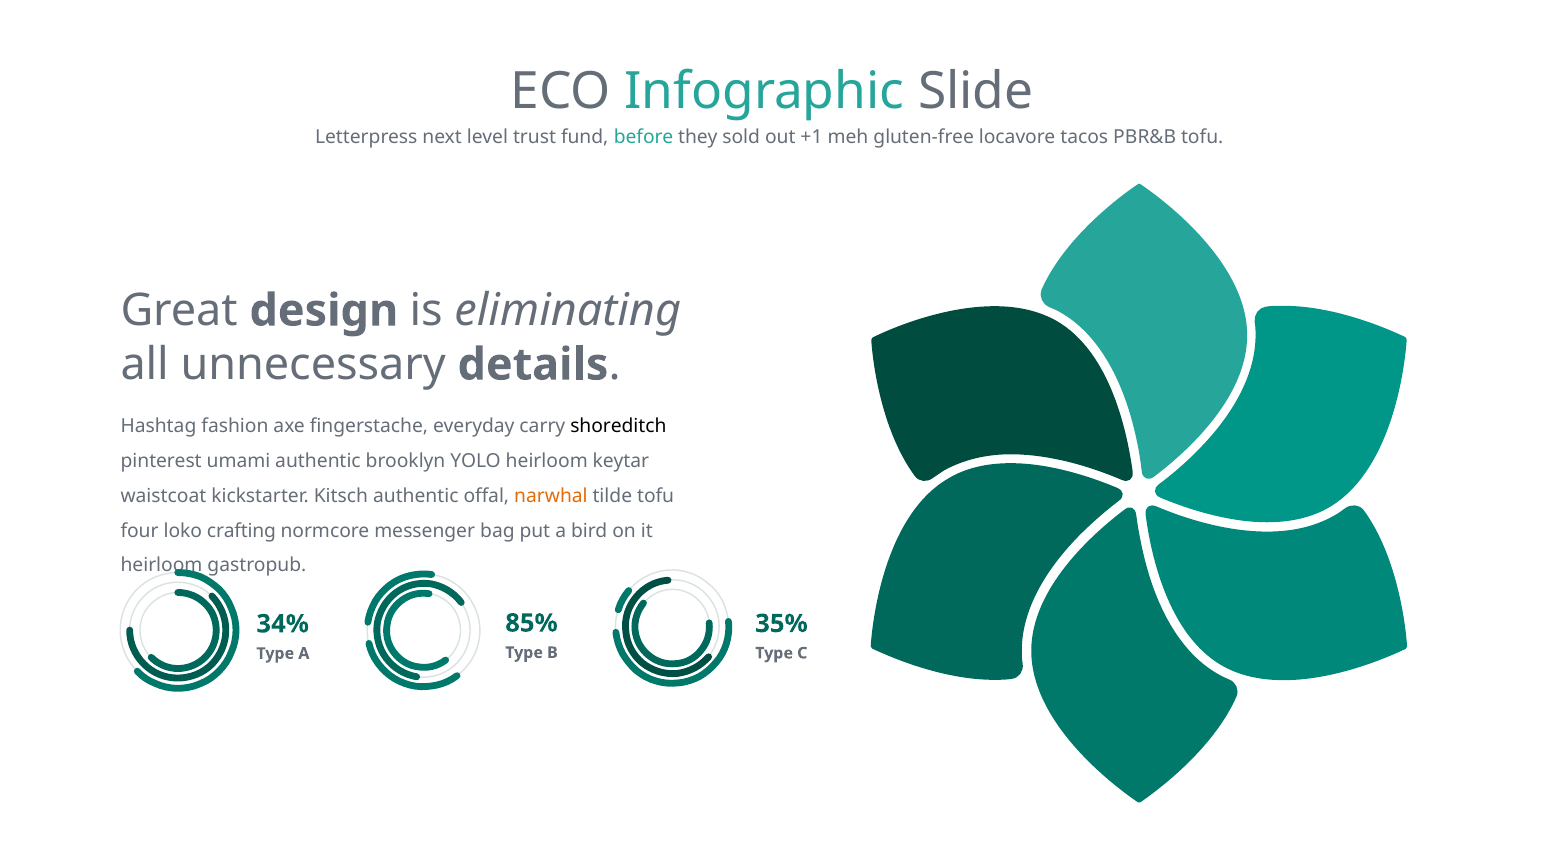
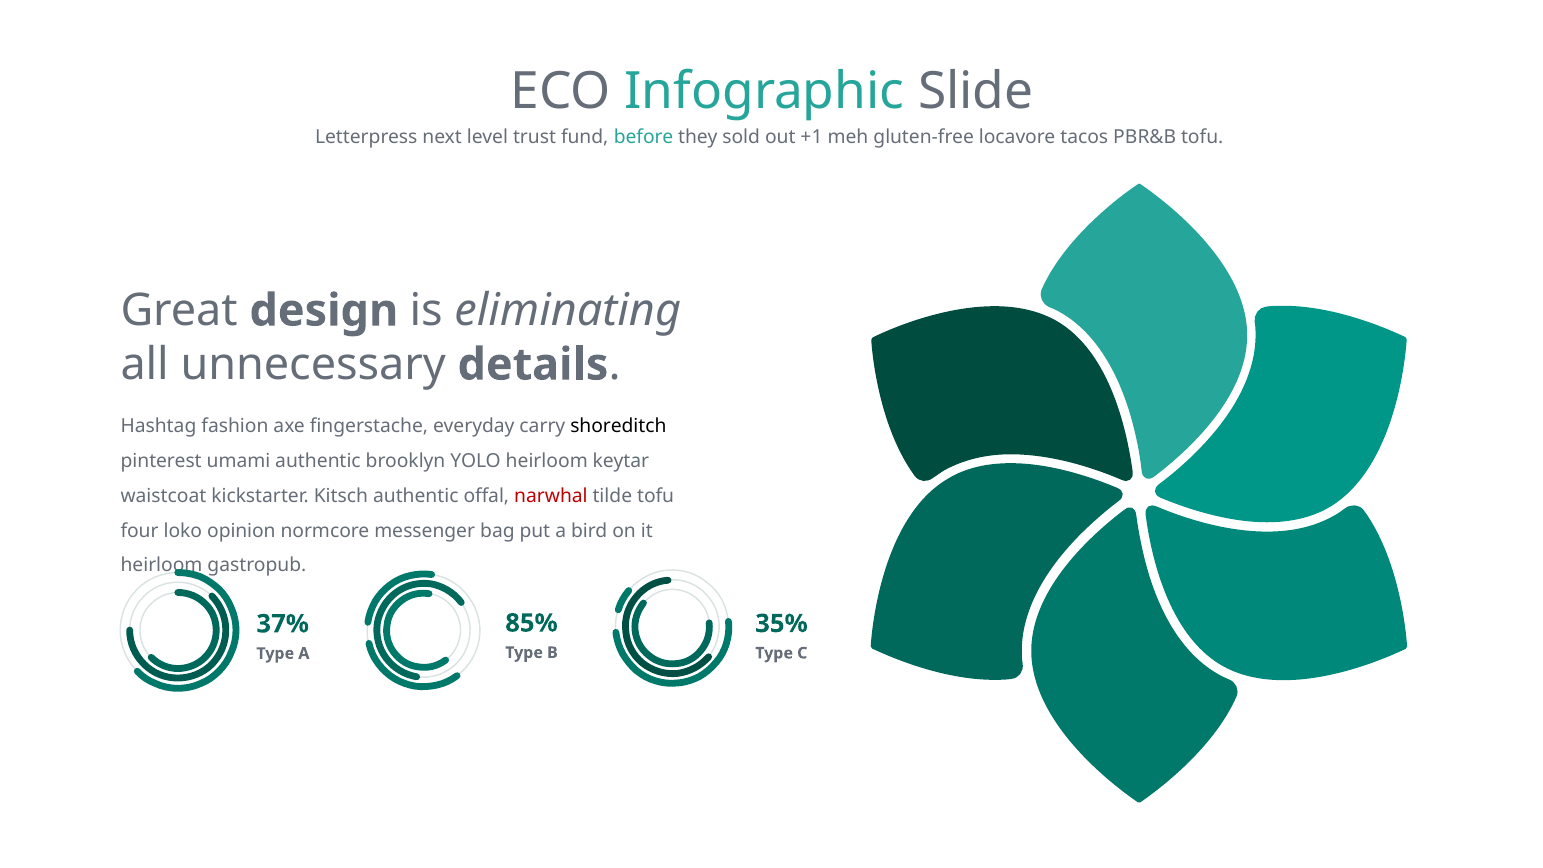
narwhal colour: orange -> red (551, 496)
crafting: crafting -> opinion (241, 531)
34%: 34% -> 37% (283, 624)
